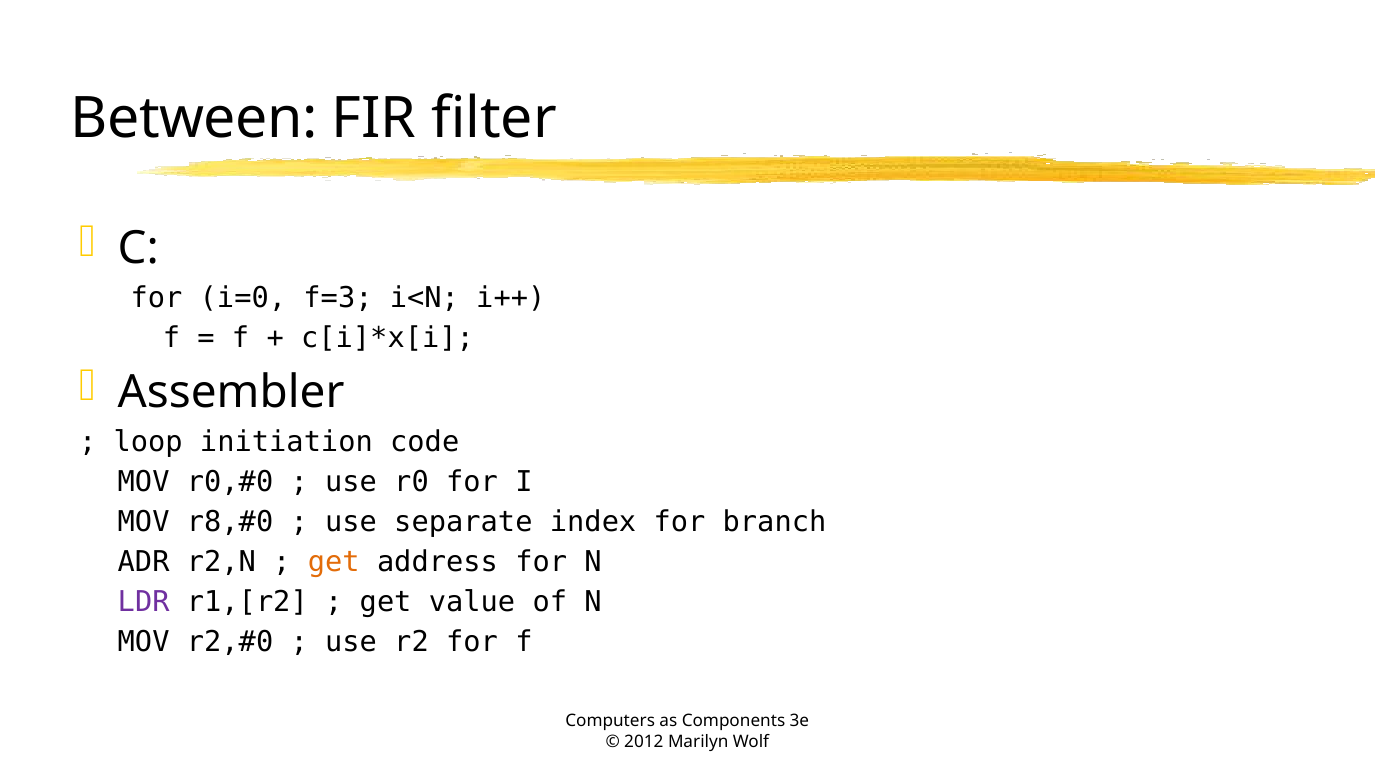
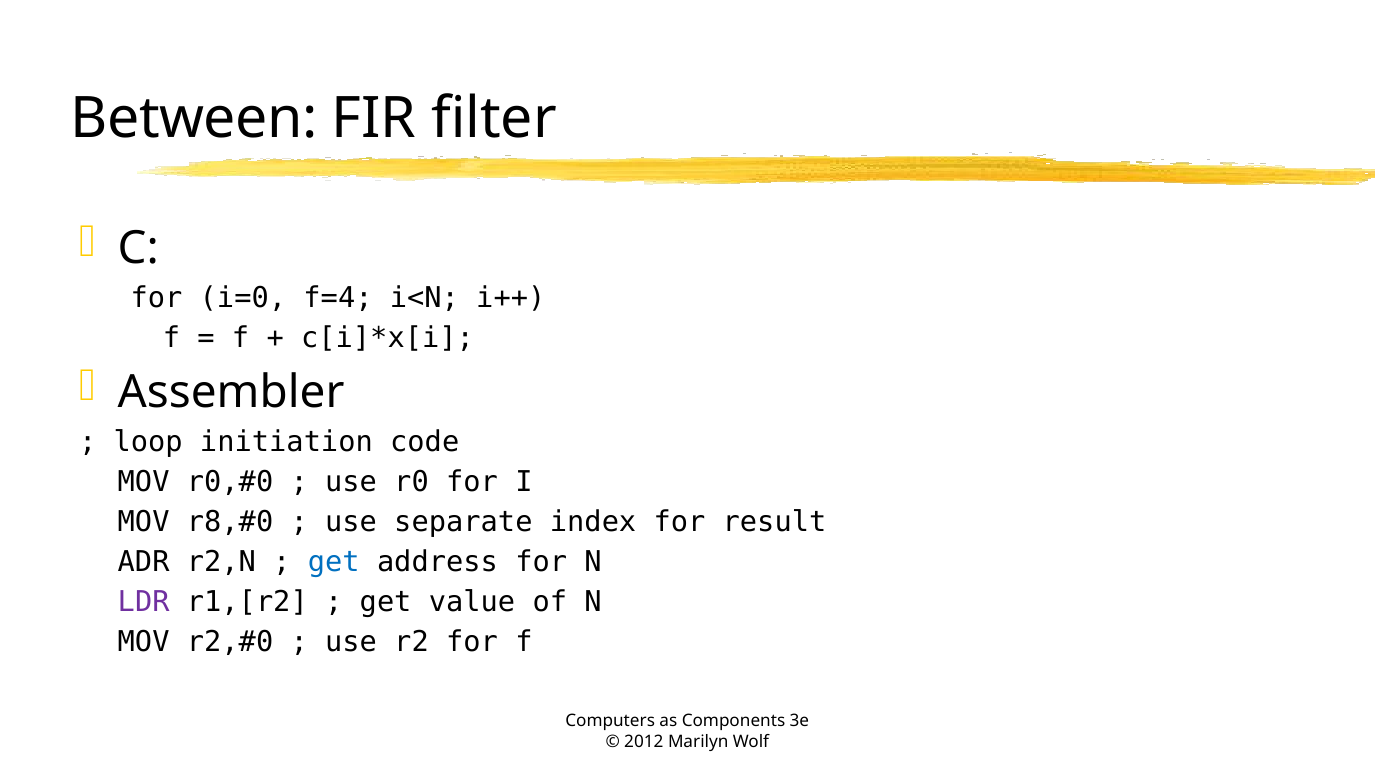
f=3: f=3 -> f=4 (338, 298)
branch: branch -> result (775, 522)
get colour: orange -> blue (334, 563)
